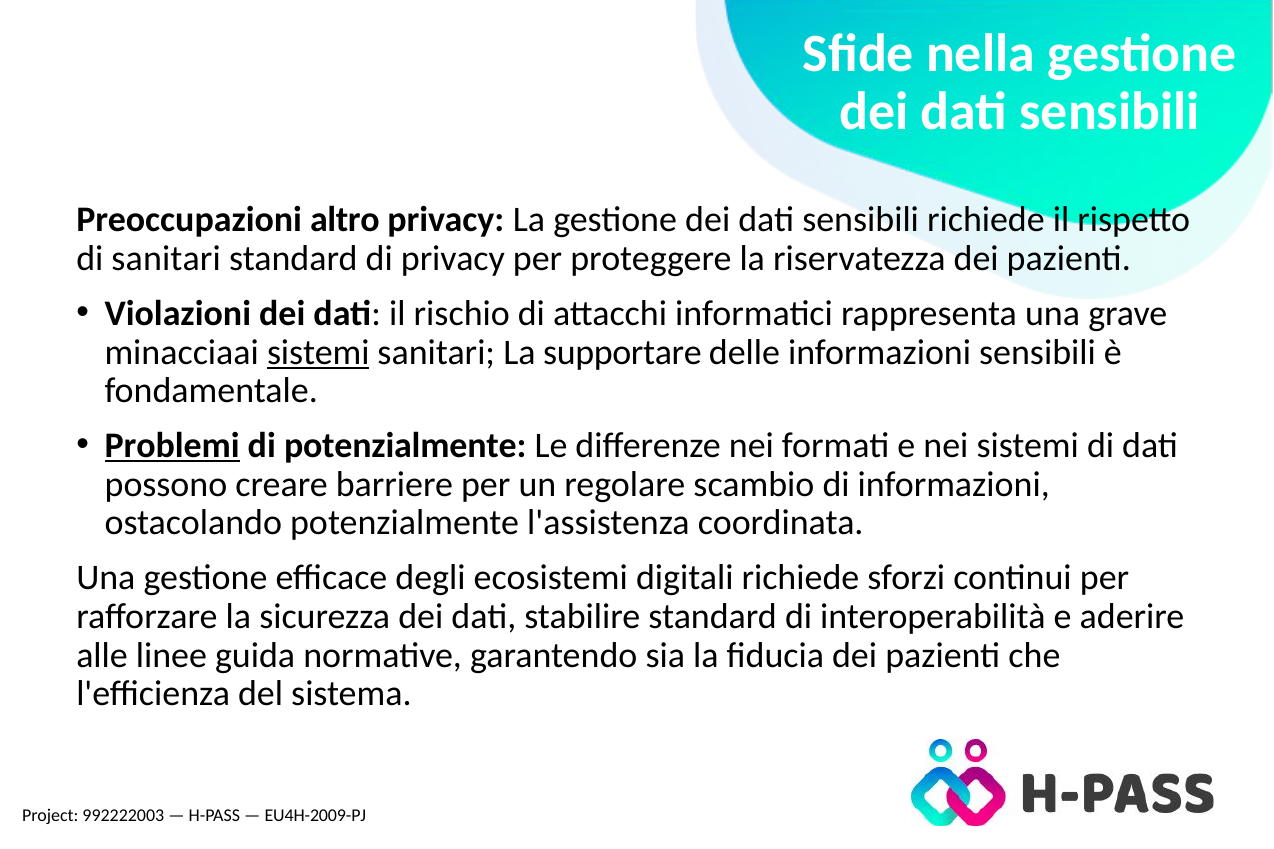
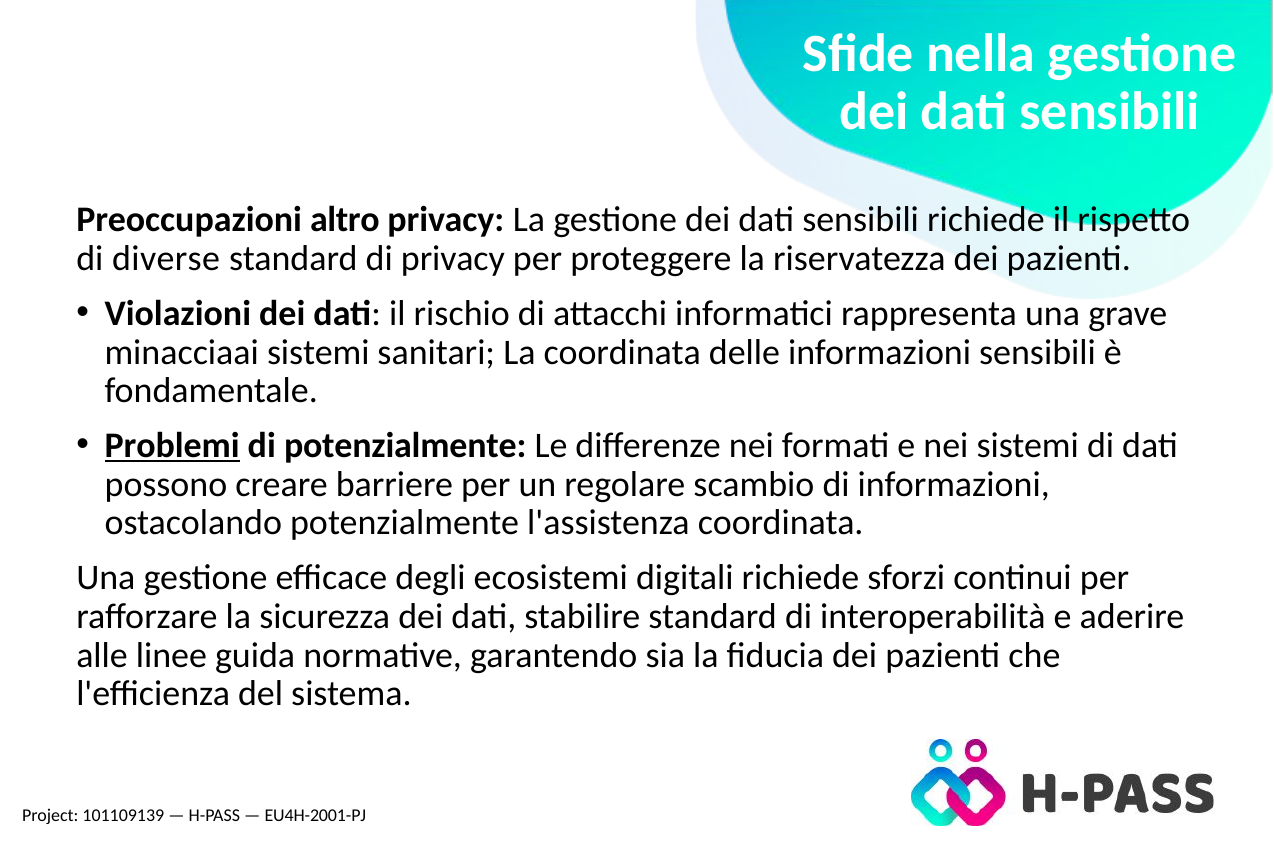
di sanitari: sanitari -> diverse (166, 259)
sistemi underline: present -> none (318, 352)
La supportare: supportare -> coordinata (622, 352)
992222003: 992222003 -> 101109139 (123, 816)
EU4H-2009-PJ: EU4H-2009-PJ -> EU4H-2001-PJ (315, 816)
